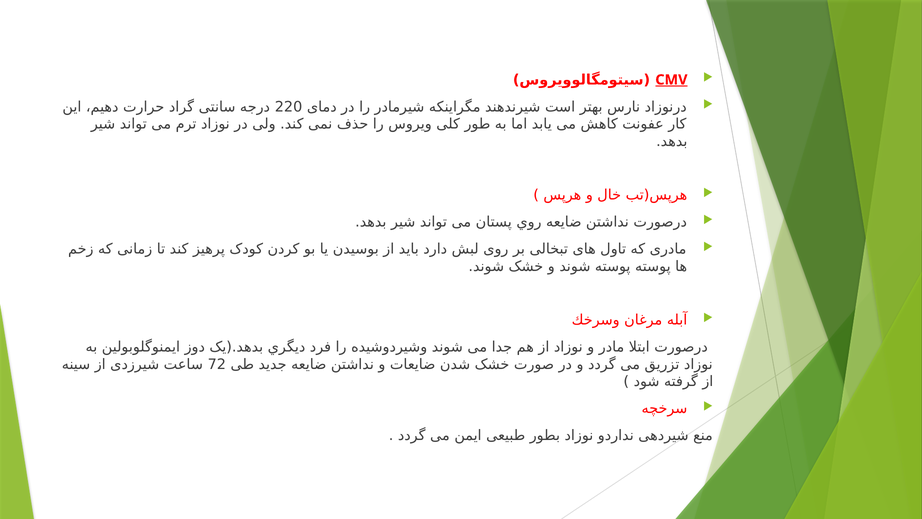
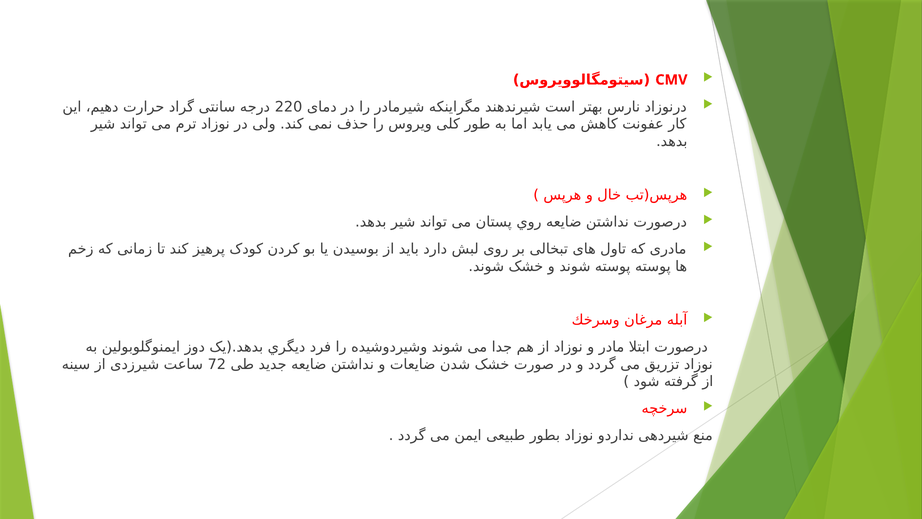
CMV underline: present -> none (671, 80)
